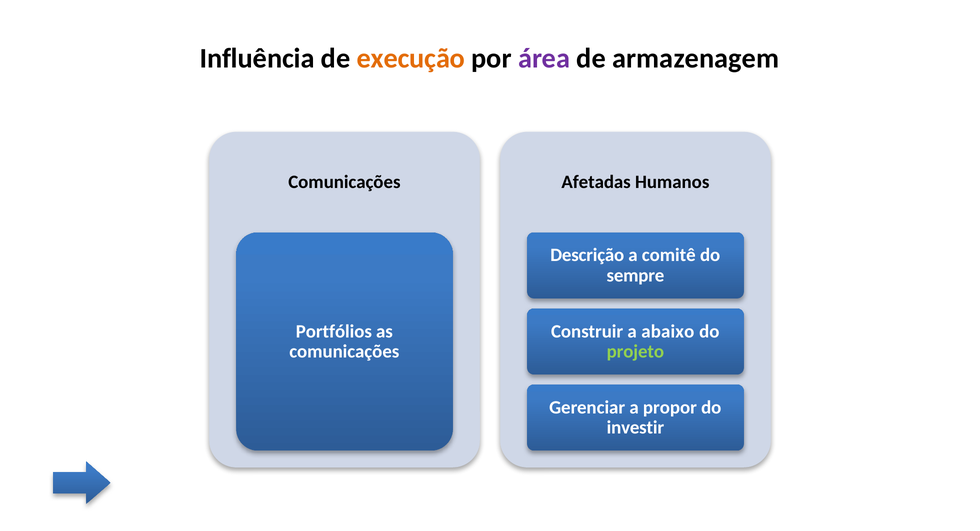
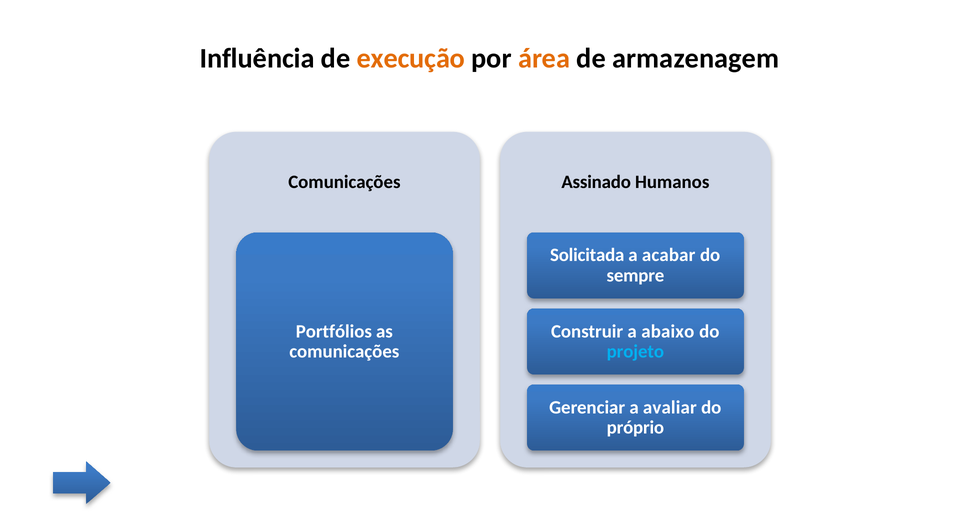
área colour: purple -> orange (544, 58)
Afetadas: Afetadas -> Assinado (596, 182)
Descrição: Descrição -> Solicitada (587, 255)
comitê: comitê -> acabar (669, 255)
projeto colour: light green -> light blue (635, 352)
propor: propor -> avaliar (670, 408)
investir: investir -> próprio (635, 428)
